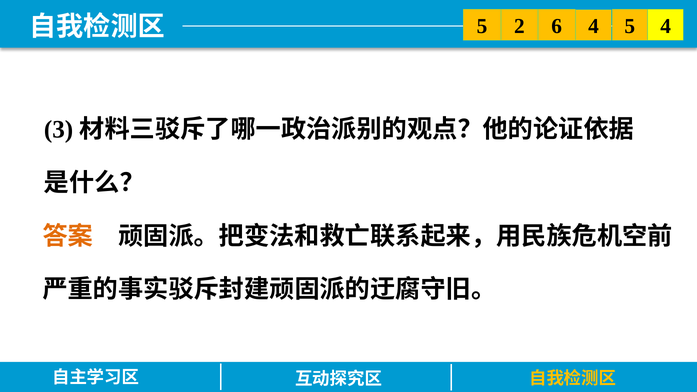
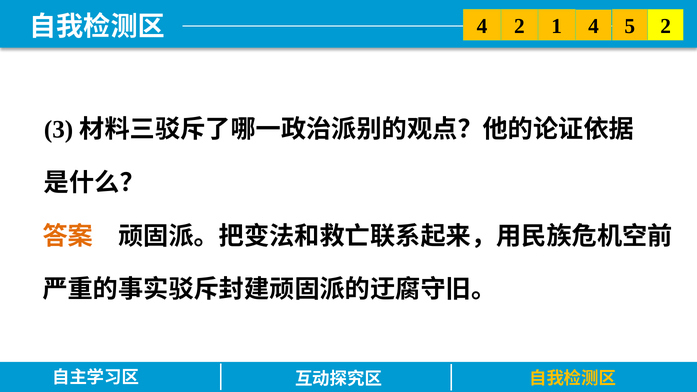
5: 5 -> 4 (482, 26)
6: 6 -> 1 (557, 26)
5 4: 4 -> 2 (666, 26)
